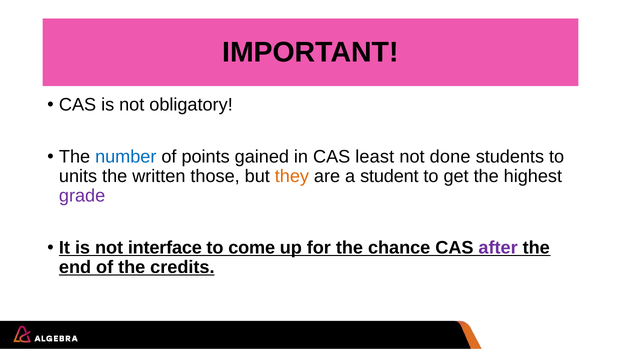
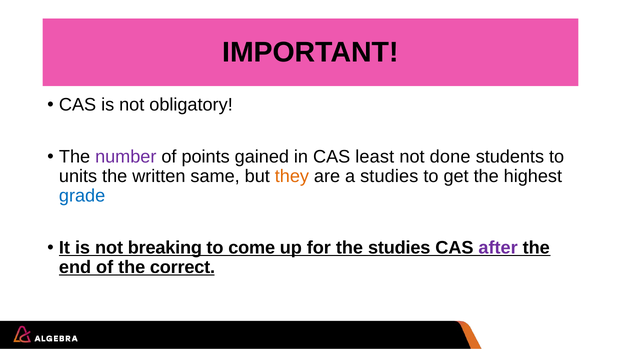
number colour: blue -> purple (126, 157)
those: those -> same (215, 176)
a student: student -> studies (389, 176)
grade colour: purple -> blue (82, 196)
interface: interface -> breaking (165, 248)
the chance: chance -> studies (399, 248)
credits: credits -> correct (182, 268)
